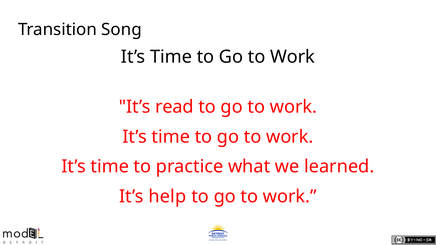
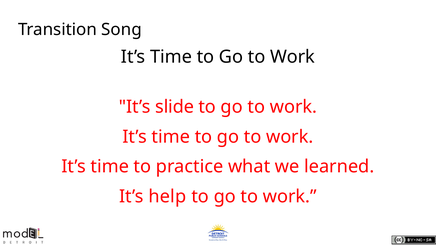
read: read -> slide (175, 107)
